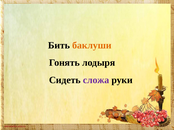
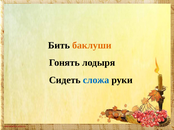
сложа colour: purple -> blue (96, 80)
